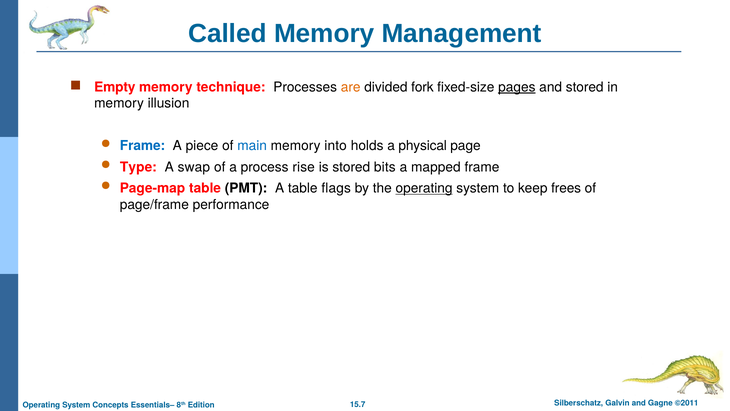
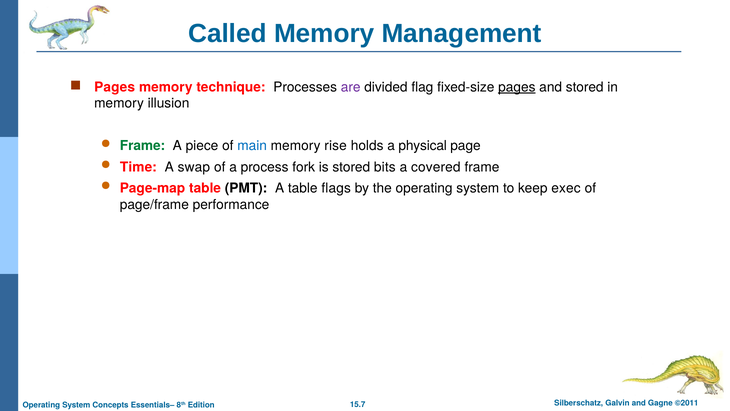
Empty: Empty -> Pages (115, 87)
are colour: orange -> purple (351, 87)
fork: fork -> flag (422, 87)
Frame colour: blue -> green (143, 146)
into: into -> rise (336, 146)
Type: Type -> Time (138, 167)
rise: rise -> fork (304, 167)
mapped: mapped -> covered (436, 167)
operating underline: present -> none (424, 188)
frees: frees -> exec (566, 188)
